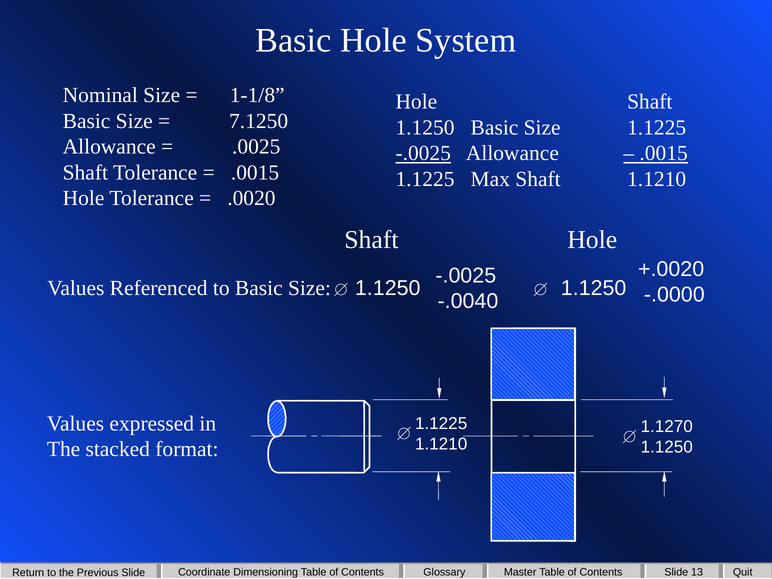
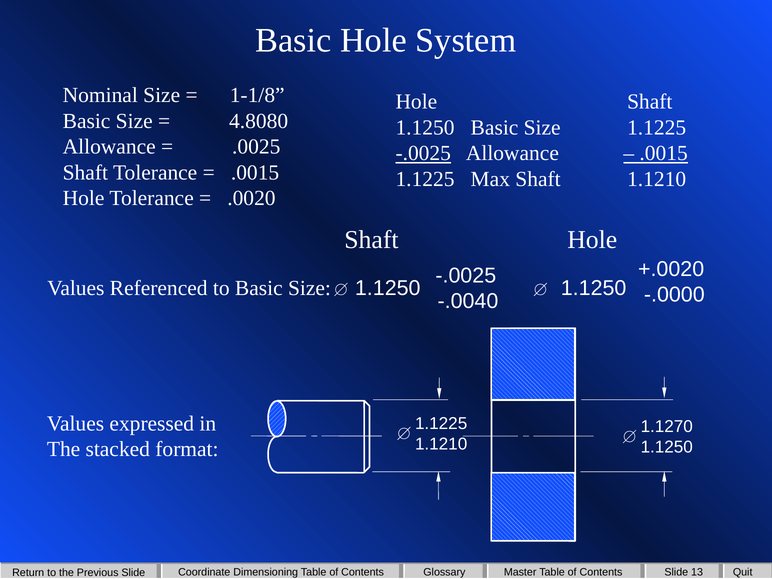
7.1250: 7.1250 -> 4.8080 (259, 121)
